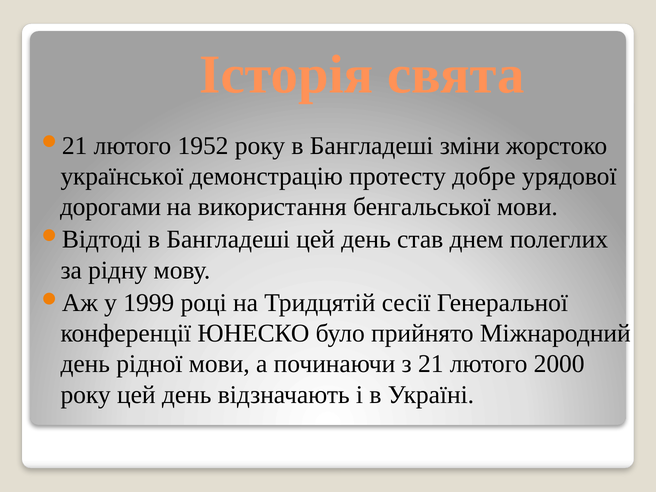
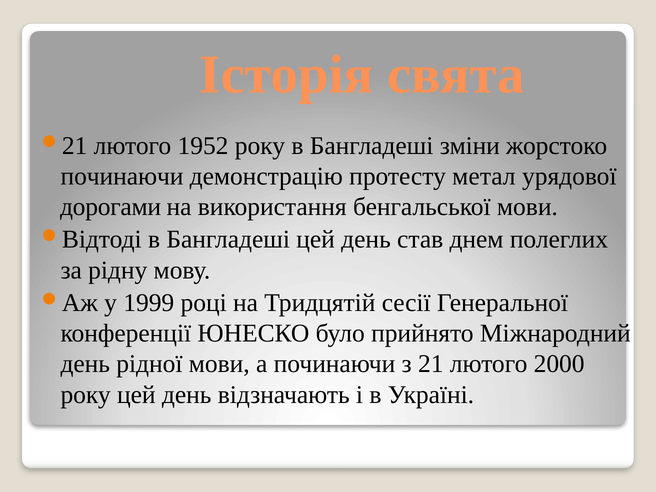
української: української -> починаючи (122, 176)
добре: добре -> метал (484, 176)
